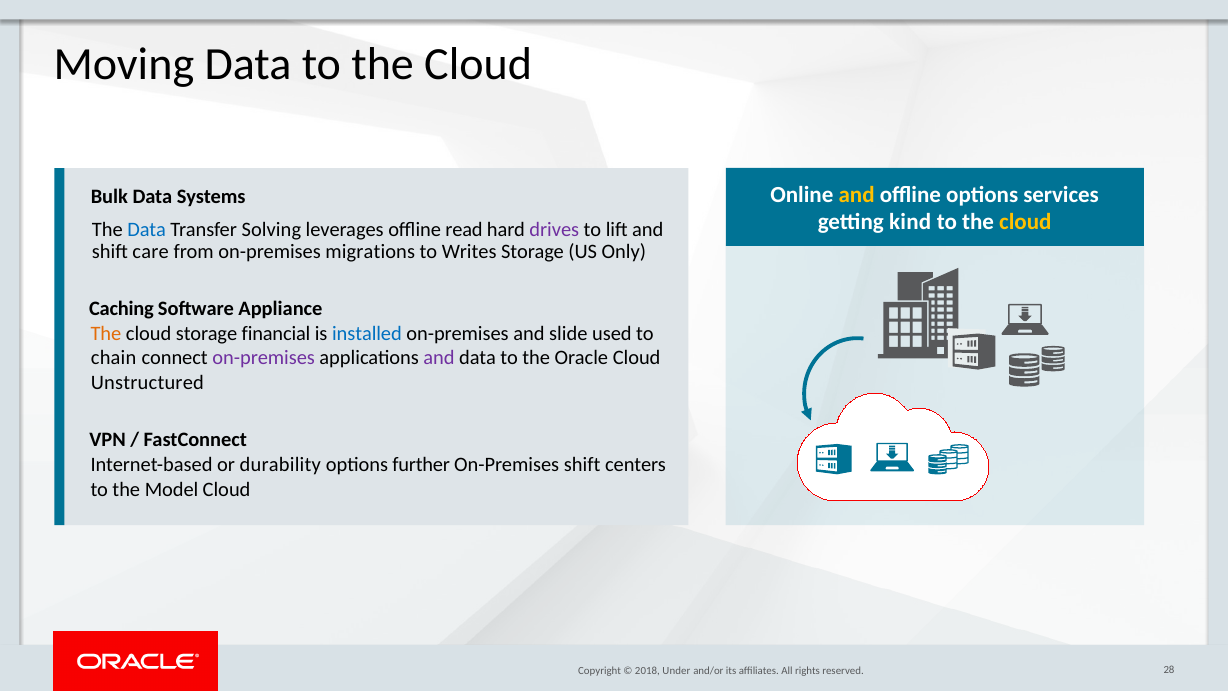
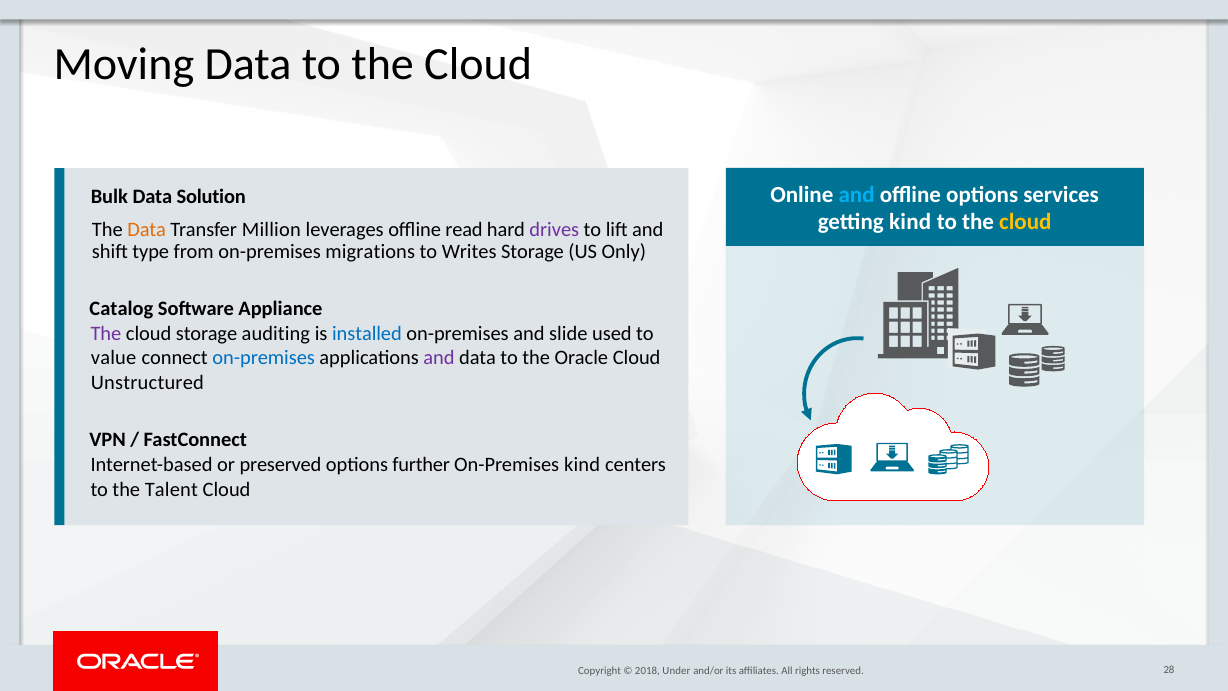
and colour: yellow -> light blue (857, 195)
Systems: Systems -> Solution (211, 197)
Data colour: blue -> orange (147, 229)
Solving: Solving -> Million (271, 229)
care: care -> type (151, 251)
Caching: Caching -> Catalog (121, 309)
The colour: orange -> purple (106, 333)
financial: financial -> auditing (276, 333)
chain: chain -> value (114, 358)
on-premises colour: purple -> blue (264, 358)
durability: durability -> preserved (280, 465)
On-Premises shift: shift -> kind (582, 465)
Model: Model -> Talent (171, 489)
